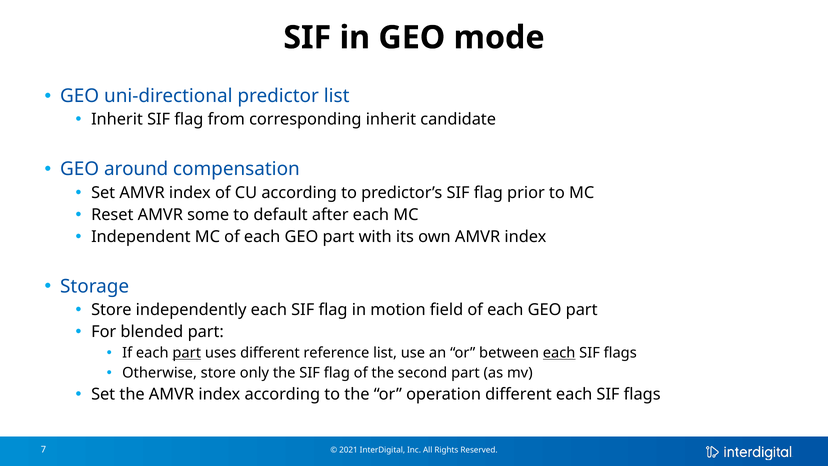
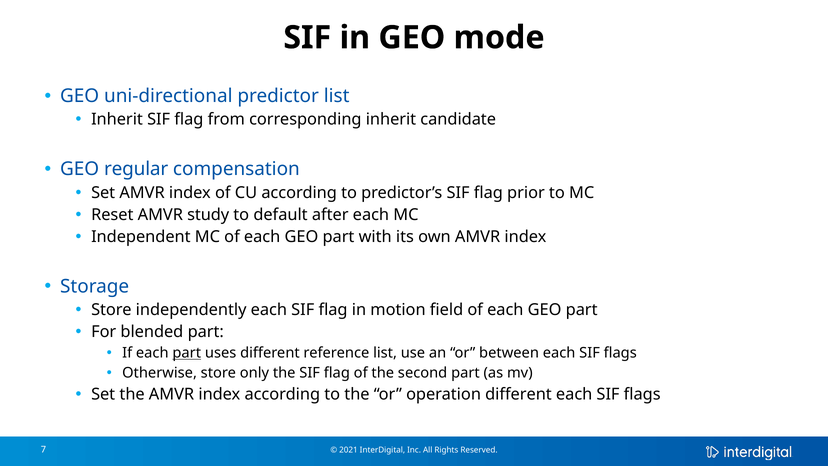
around: around -> regular (136, 169)
some: some -> study (208, 215)
each underline: present -> none (559, 353)
